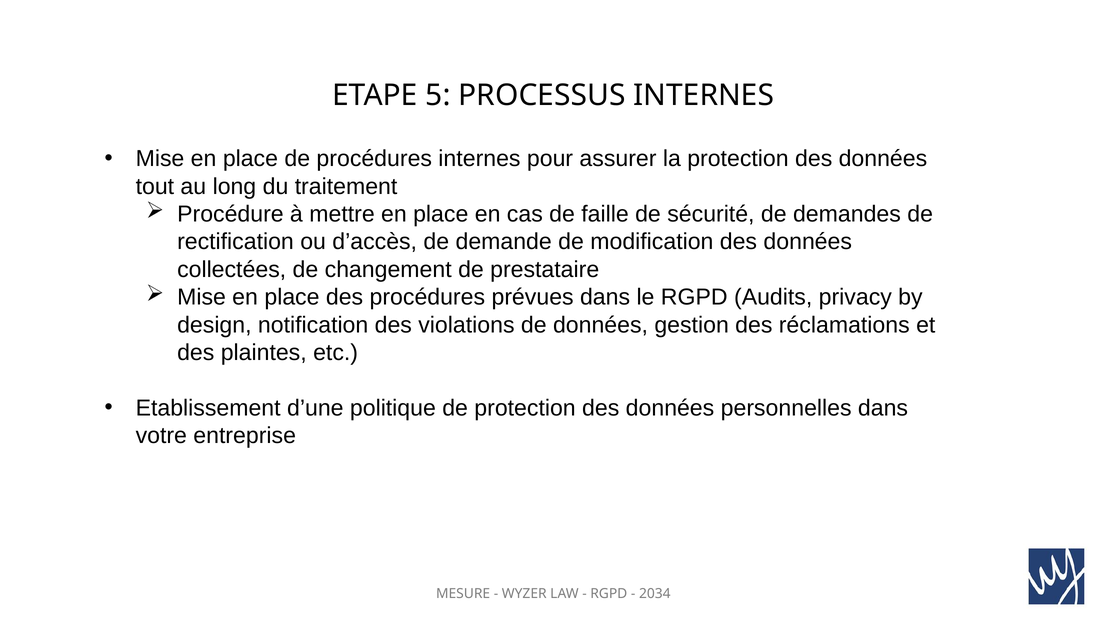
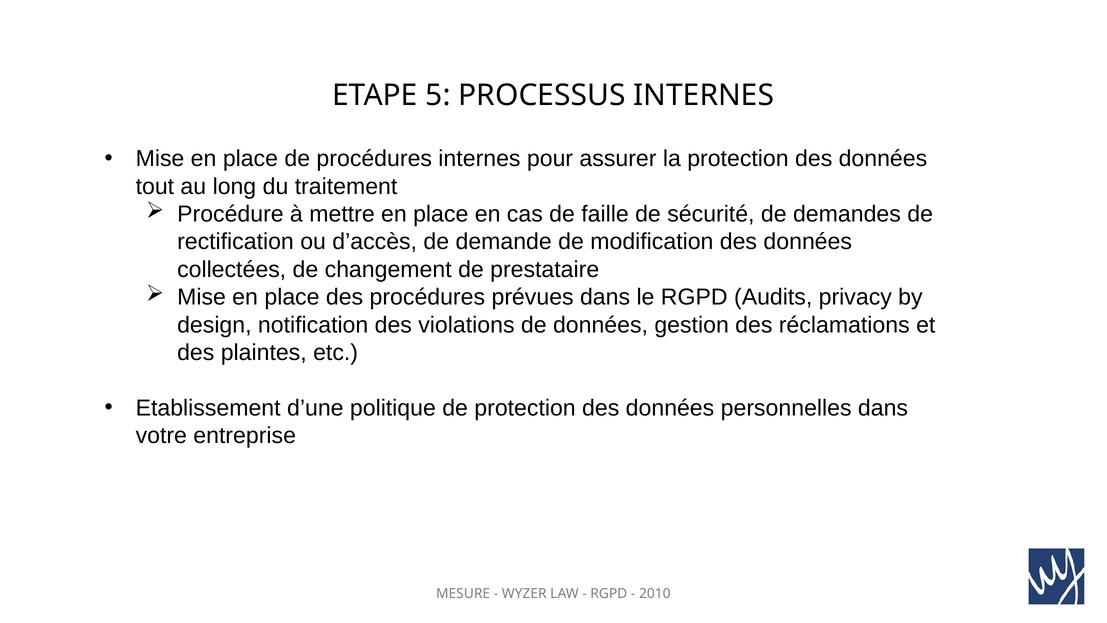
2034: 2034 -> 2010 (655, 594)
